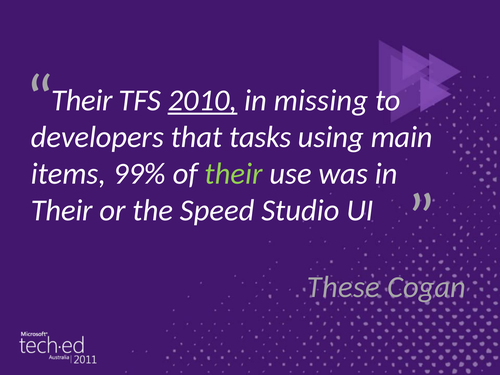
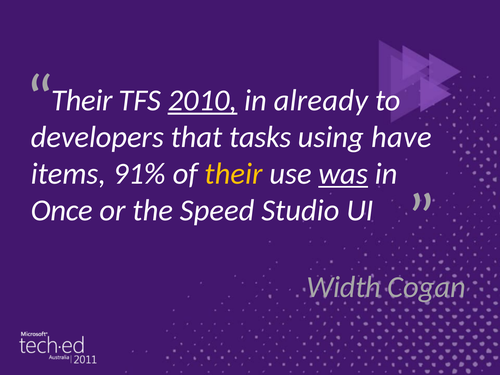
missing: missing -> already (321, 100)
main: main -> have (401, 137)
99%: 99% -> 91% (139, 174)
their colour: light green -> yellow (234, 174)
was underline: none -> present (343, 174)
Their: Their -> Once (62, 210)
These: These -> Width (344, 287)
